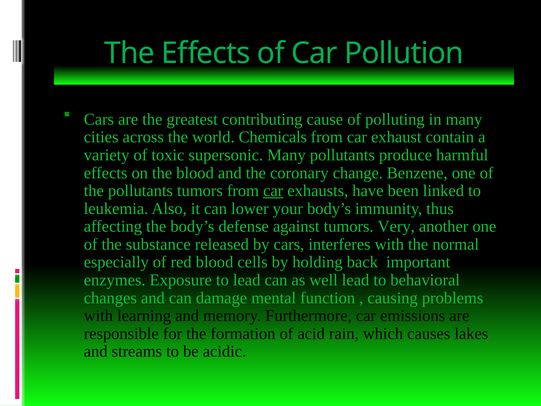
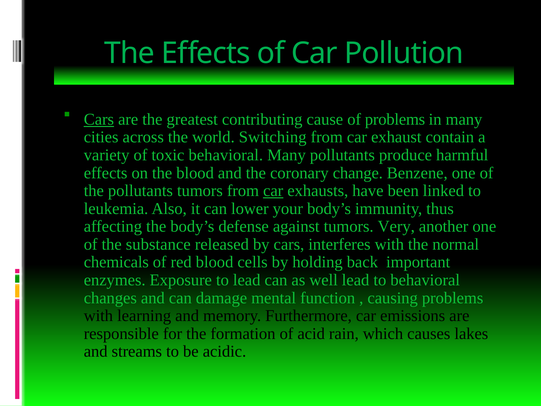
Cars underline: none -> present (99, 119)
of polluting: polluting -> problems (395, 119)
Chemicals: Chemicals -> Switching (273, 137)
toxic supersonic: supersonic -> behavioral (226, 155)
especially: especially -> chemicals (116, 262)
